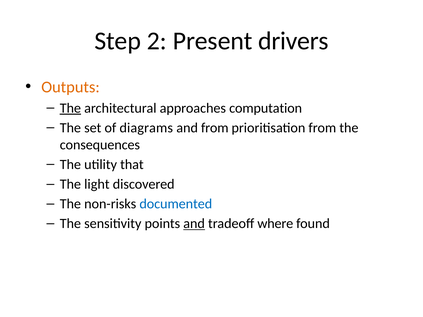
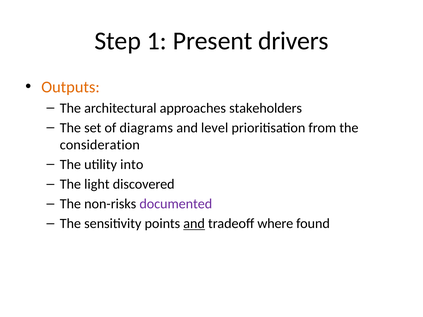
2: 2 -> 1 (157, 41)
The underline: present -> none (70, 108)
computation: computation -> stakeholders (266, 108)
and from: from -> level (215, 128)
consequences: consequences -> consideration (100, 145)
that: that -> into (132, 165)
documented colour: blue -> purple (176, 204)
